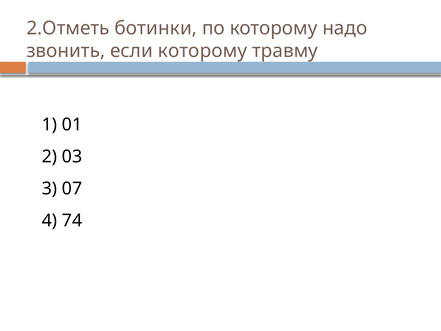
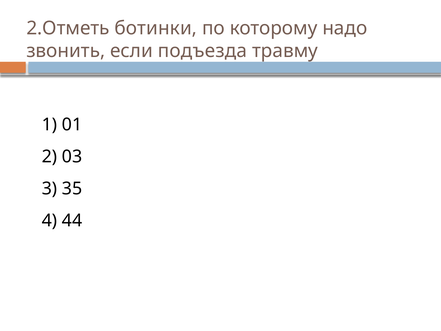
если которому: которому -> подъезда (202, 51)
07: 07 -> 35 (72, 189)
74: 74 -> 44 (72, 221)
